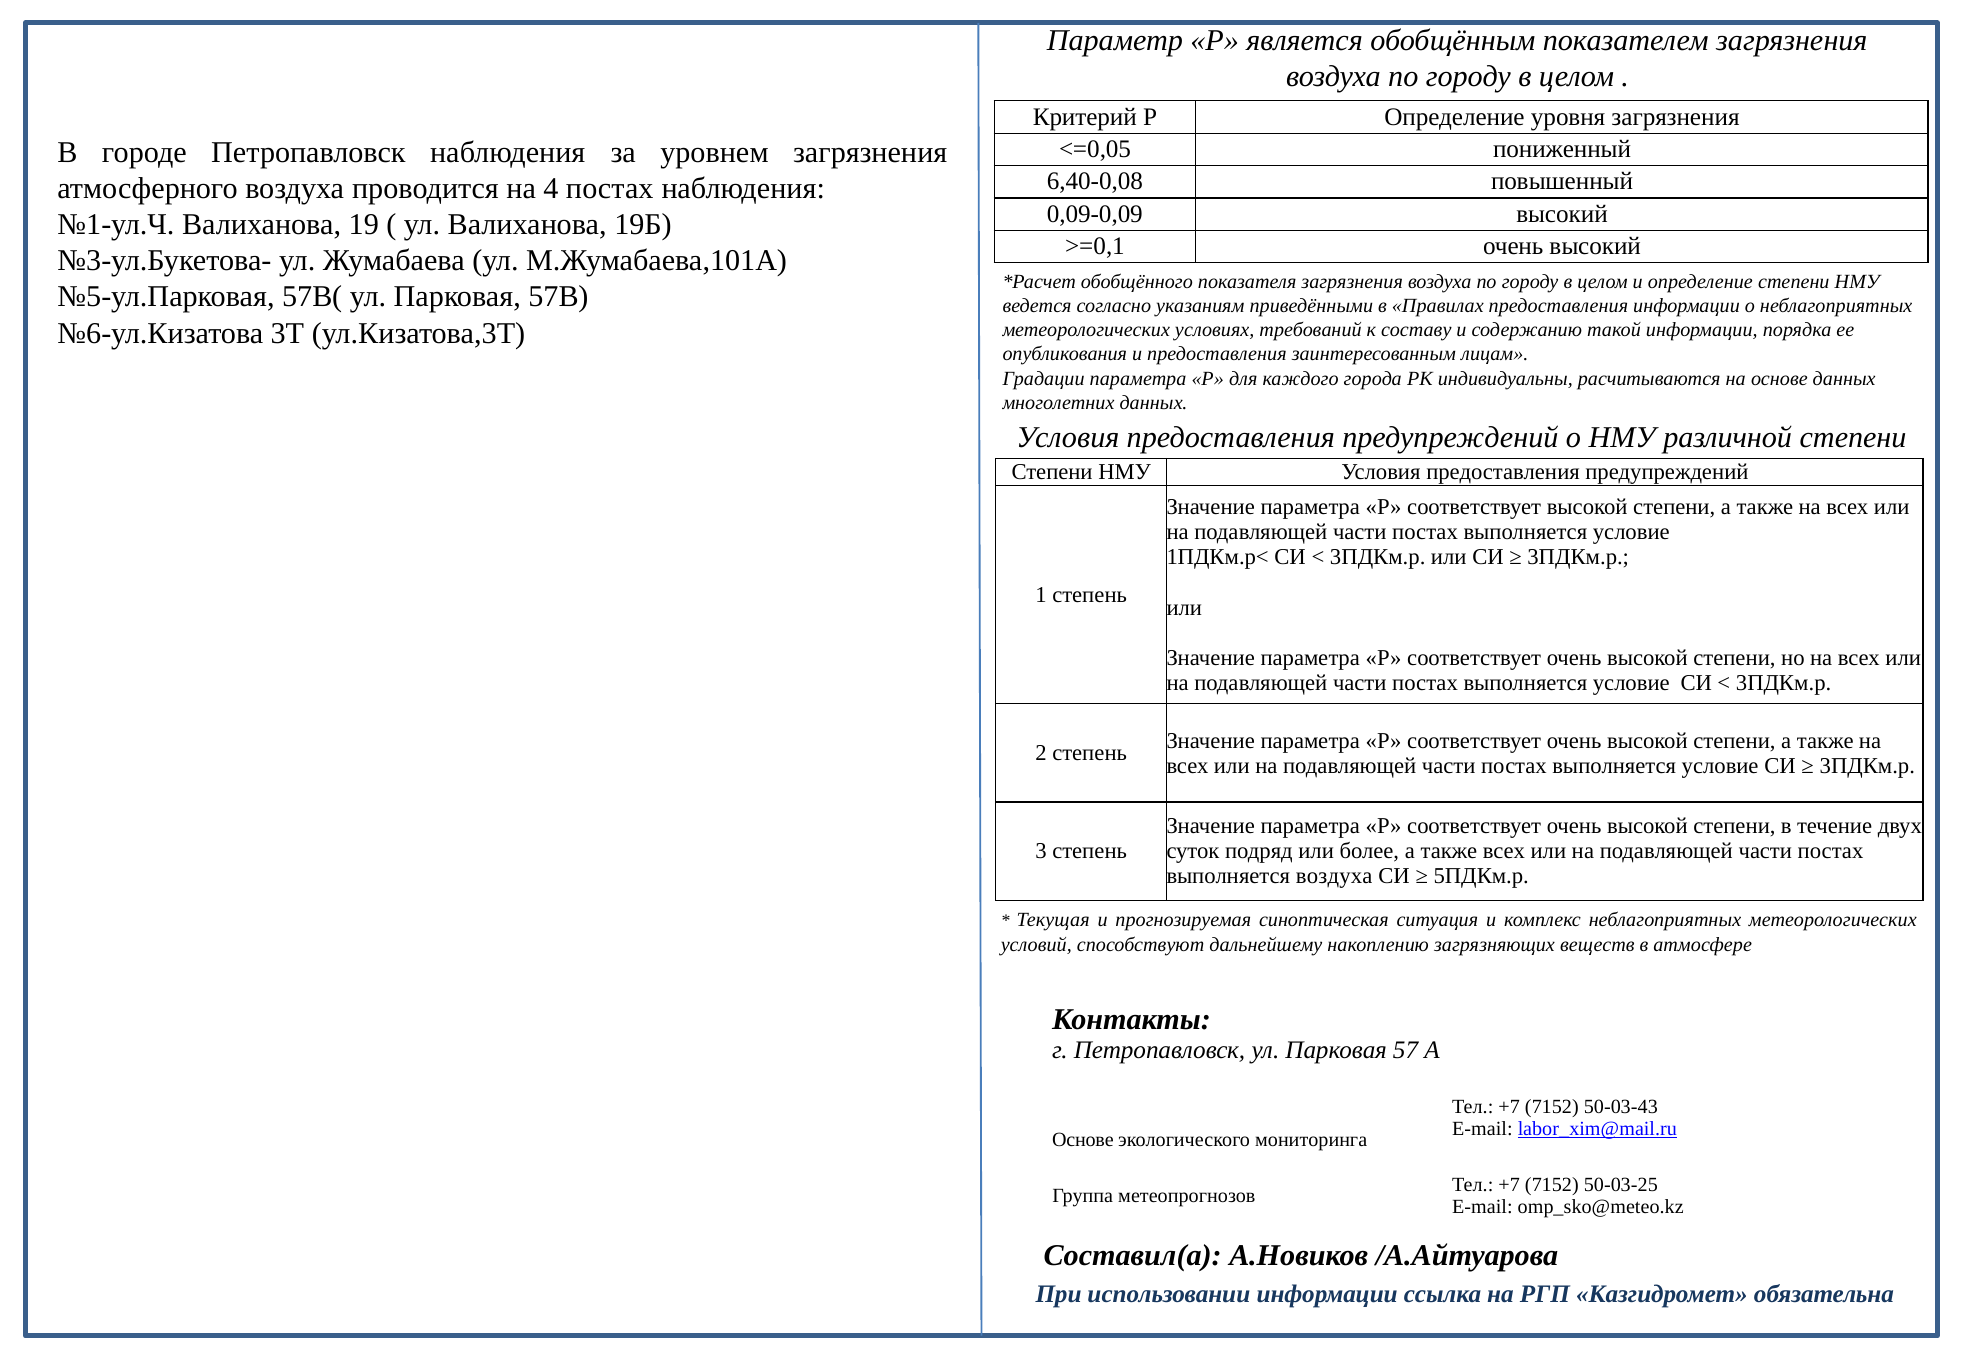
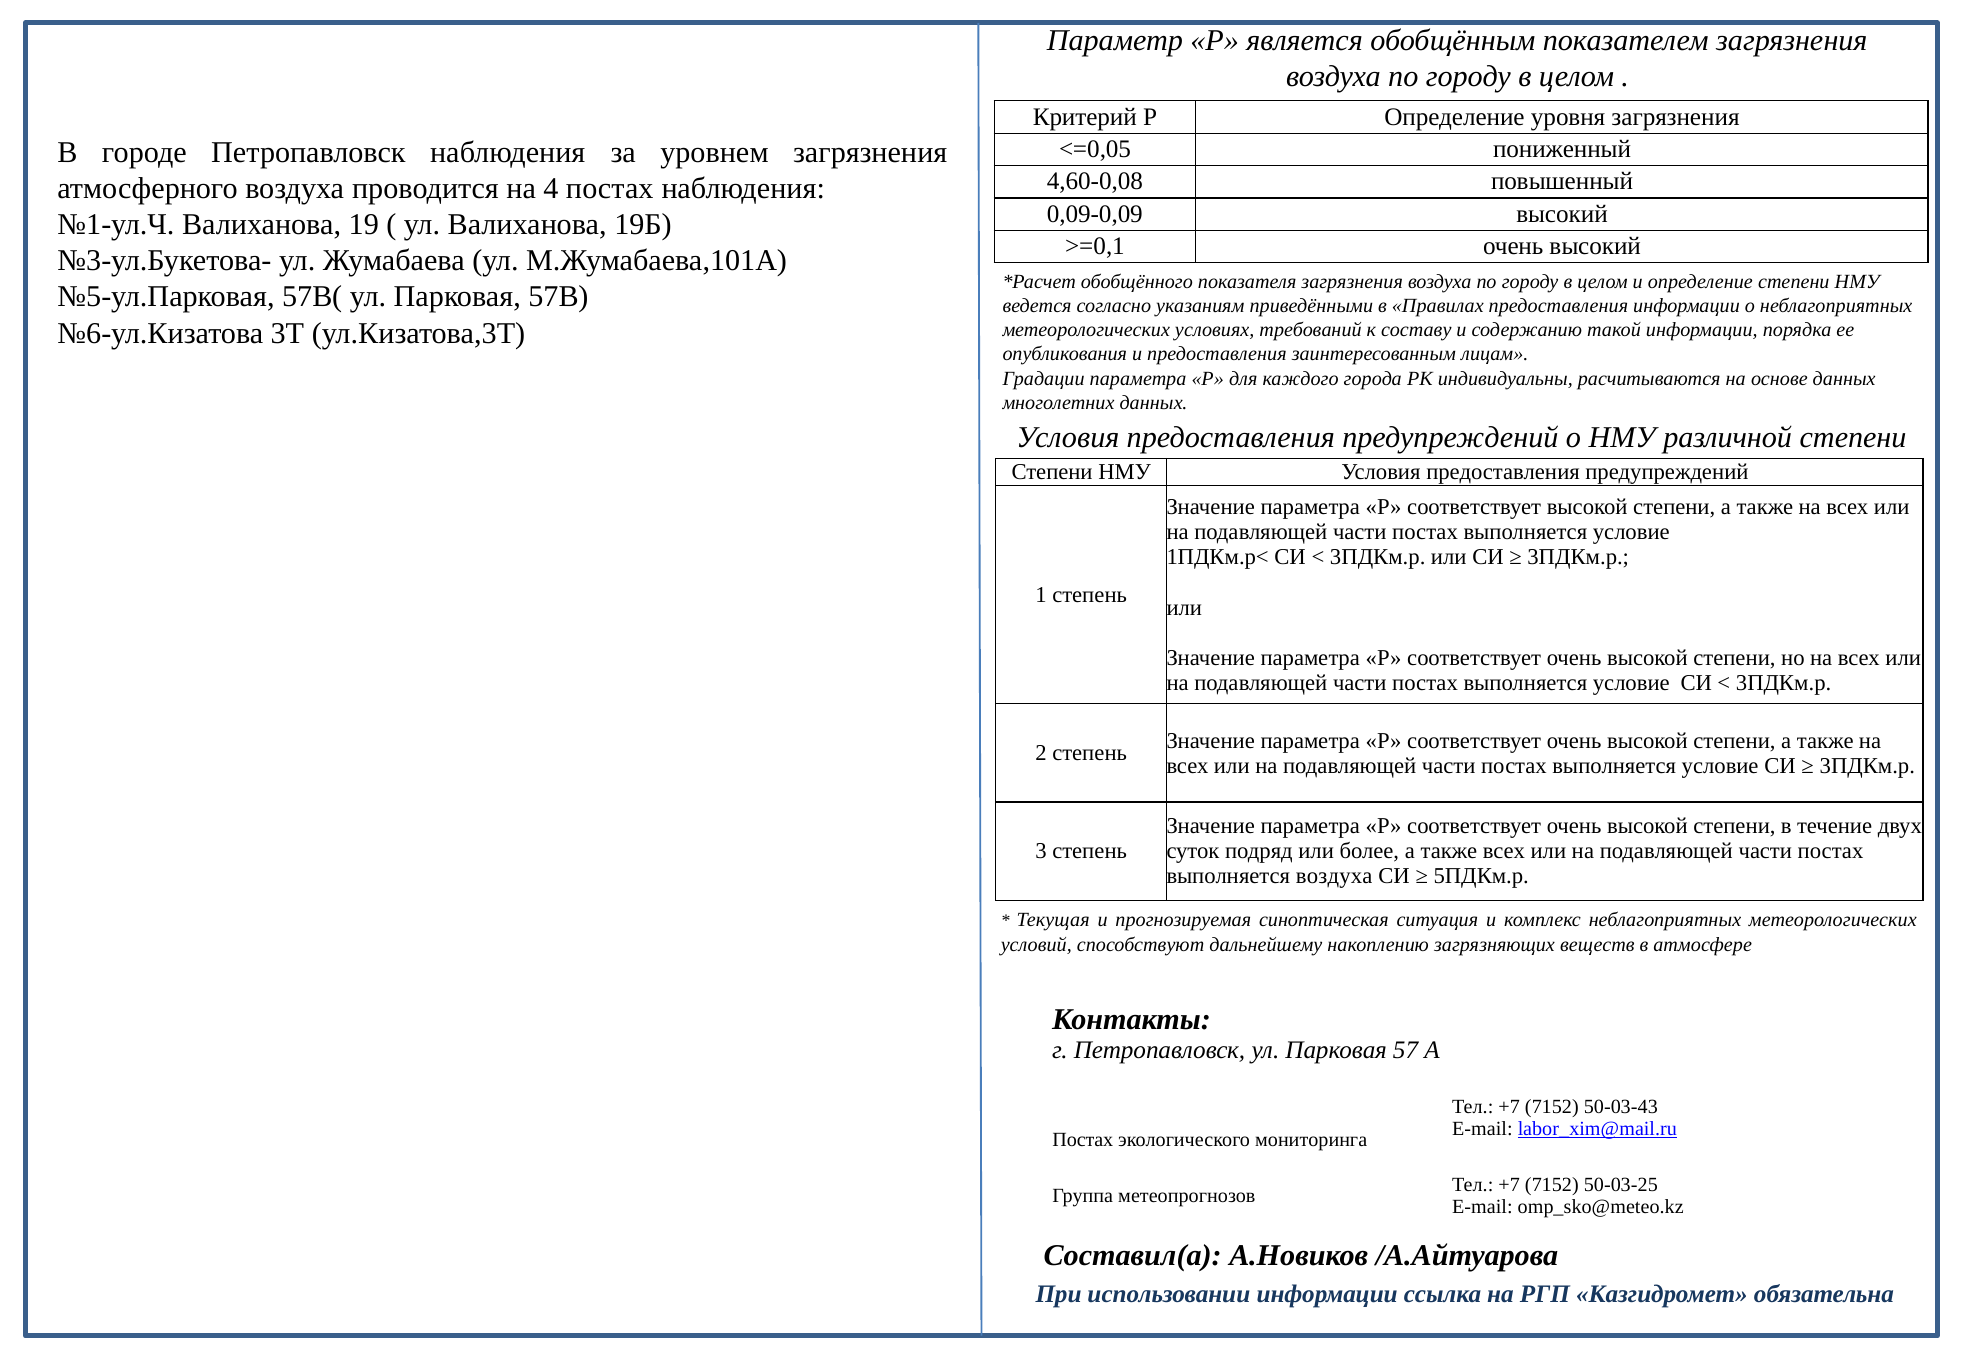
6,40-0,08: 6,40-0,08 -> 4,60-0,08 (1095, 182)
Основе: Основе -> Постах (1083, 1140)
